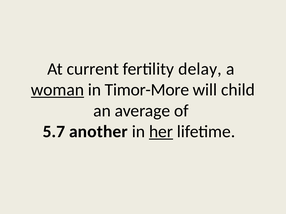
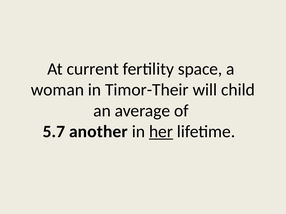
delay: delay -> space (200, 69)
woman underline: present -> none (57, 90)
Timor-More: Timor-More -> Timor-Their (147, 90)
